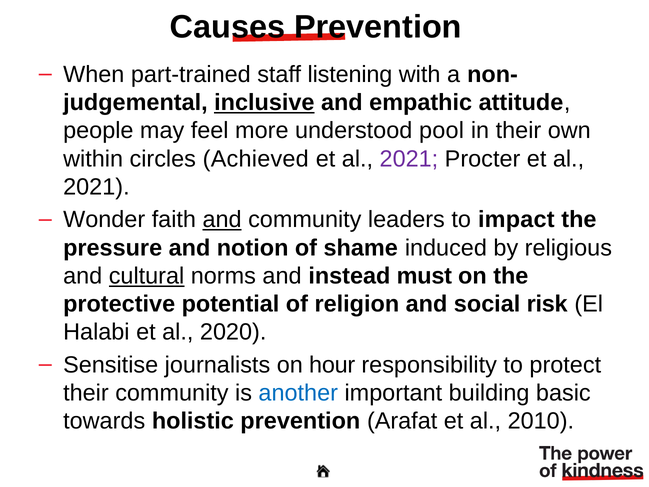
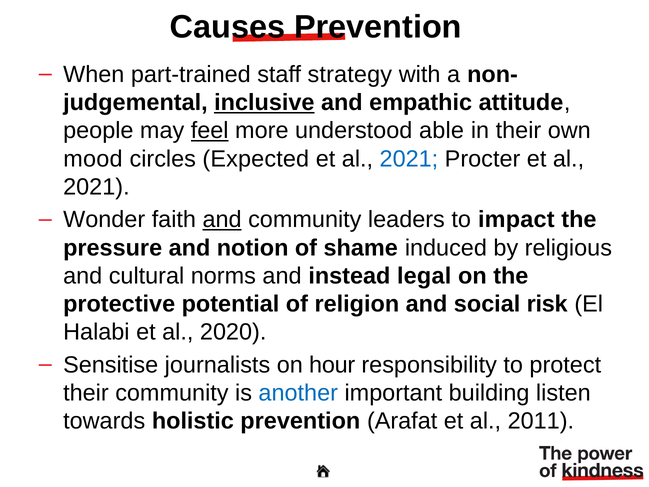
listening: listening -> strategy (350, 74)
feel underline: none -> present (210, 131)
pool: pool -> able (442, 131)
within: within -> mood (93, 159)
Achieved: Achieved -> Expected (256, 159)
2021 colour: purple -> blue (409, 159)
cultural underline: present -> none (147, 276)
must: must -> legal (424, 276)
basic: basic -> listen (563, 393)
2010: 2010 -> 2011 (541, 421)
